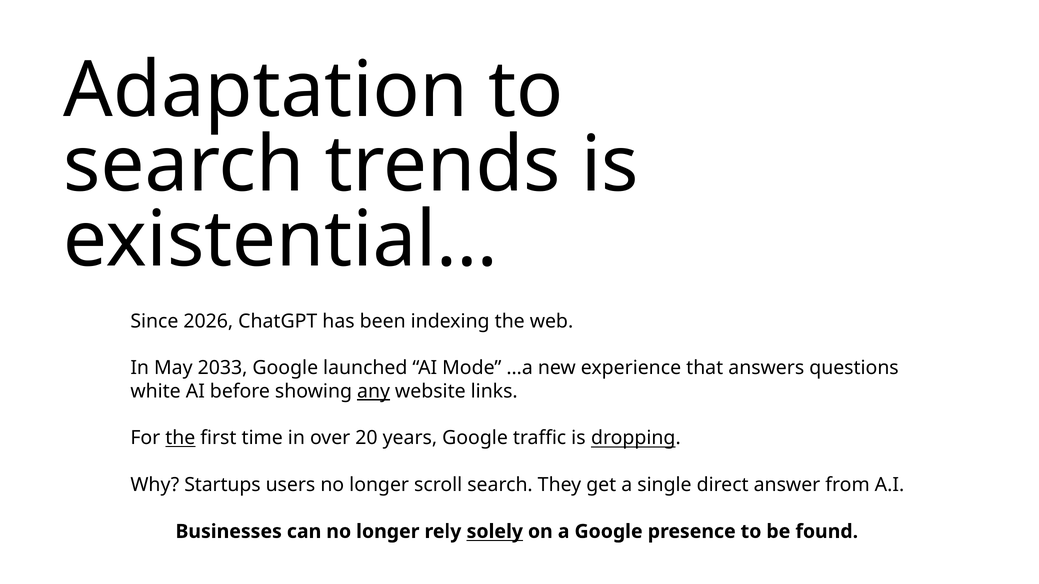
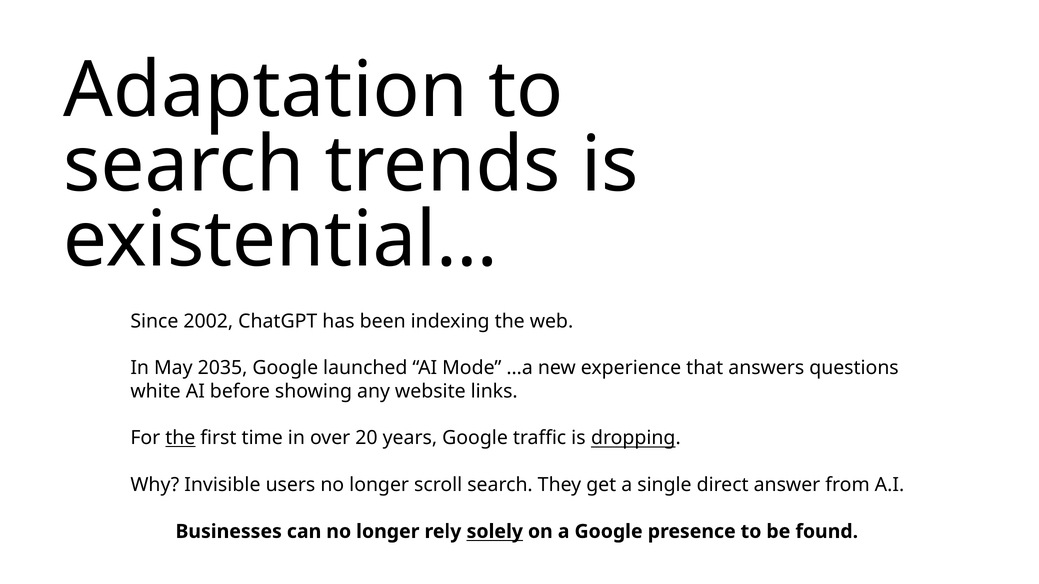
2026: 2026 -> 2002 (208, 321)
2033: 2033 -> 2035 (223, 368)
any underline: present -> none (374, 392)
Startups: Startups -> Invisible (222, 485)
